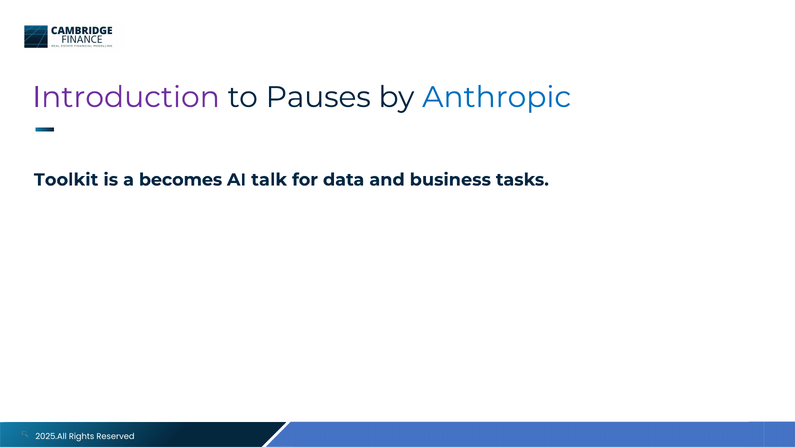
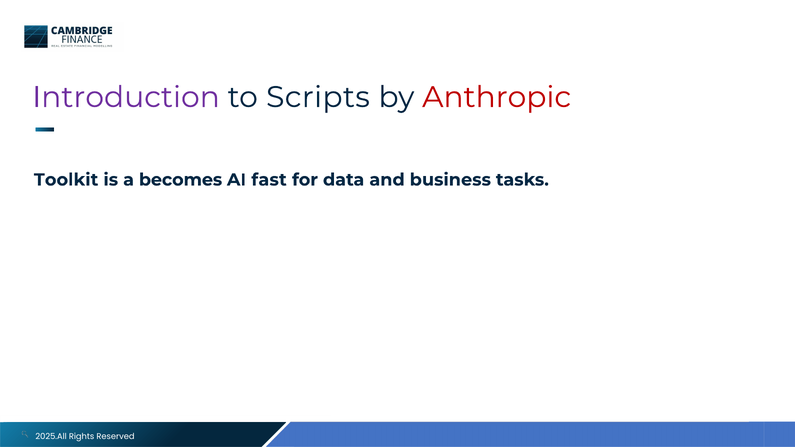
Pauses: Pauses -> Scripts (318, 97)
Anthropic colour: blue -> red (497, 97)
talk: talk -> fast (269, 180)
